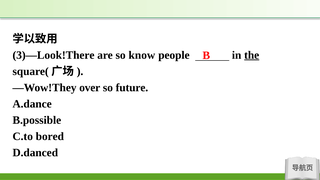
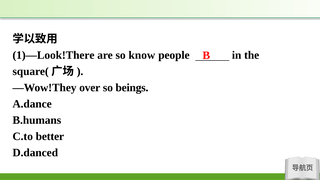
3)—Look!There: 3)—Look!There -> 1)—Look!There (54, 55)
the underline: present -> none (252, 55)
future: future -> beings (132, 88)
B.possible: B.possible -> B.humans (37, 120)
bored: bored -> better (50, 136)
